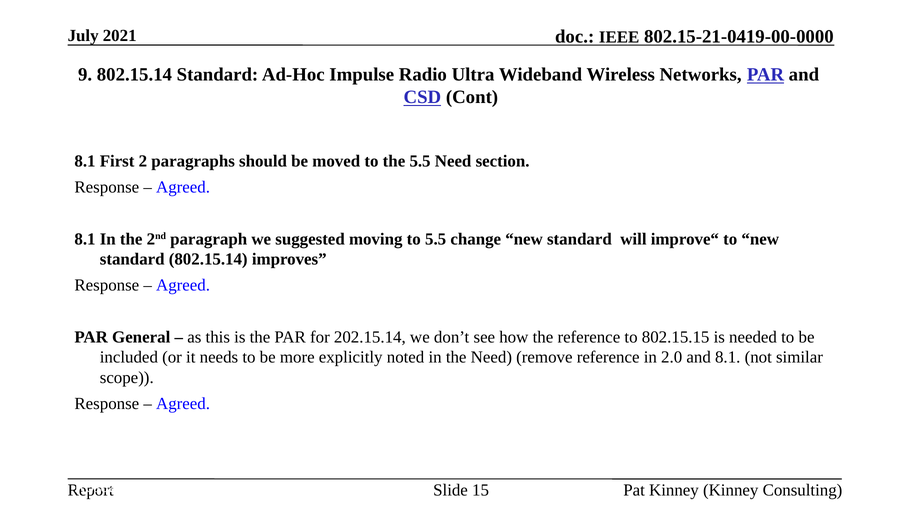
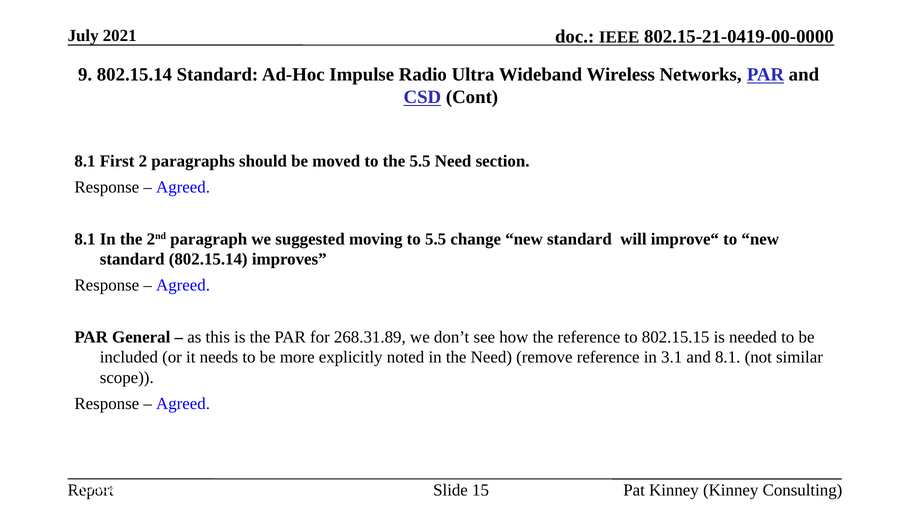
202.15.14: 202.15.14 -> 268.31.89 (370, 337)
2.0: 2.0 -> 3.1 (672, 358)
